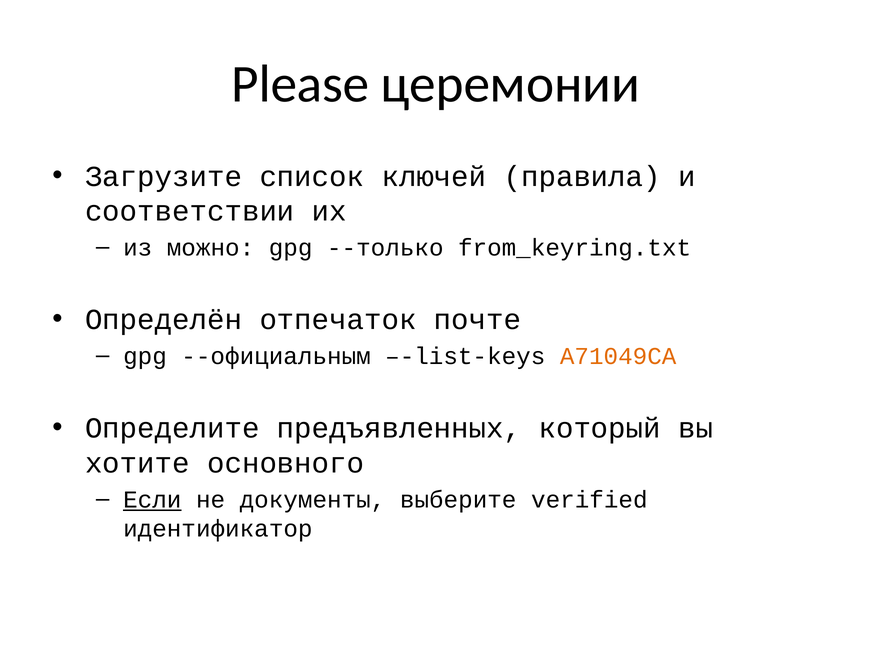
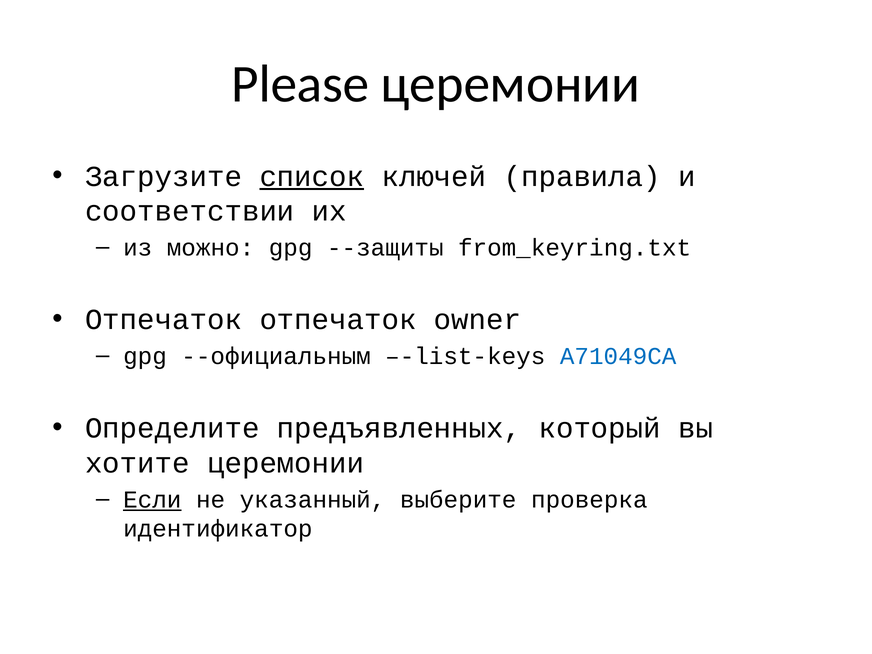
список underline: none -> present (312, 176)
--только: --только -> --защиты (385, 248)
Определён: Определён -> Отпечаток (164, 320)
почте: почте -> owner (478, 320)
A71049CA colour: orange -> blue (618, 356)
хотите основного: основного -> церемонии (286, 463)
документы: документы -> указанный (312, 500)
verified: verified -> проверка (589, 500)
